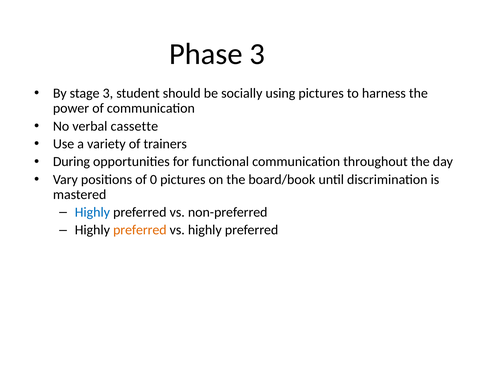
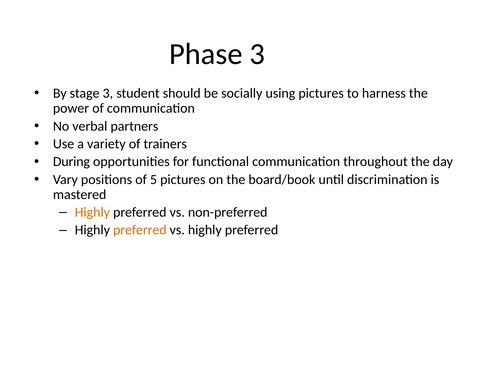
cassette: cassette -> partners (134, 126)
0: 0 -> 5 (153, 179)
Highly colour: blue -> orange (92, 212)
